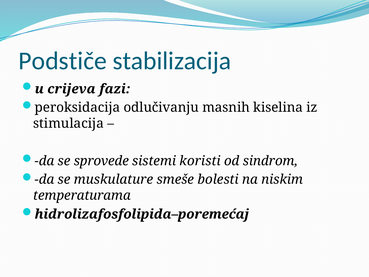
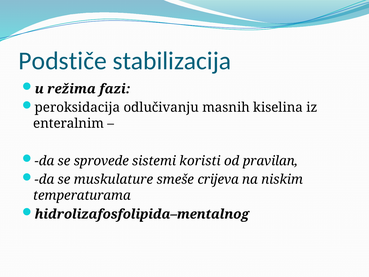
crijeva: crijeva -> režima (71, 89)
stimulacija: stimulacija -> enteralnim (69, 123)
sindrom: sindrom -> pravilan (270, 161)
bolesti: bolesti -> crijeva (218, 179)
hidrolizafosfolipida–poremećaj: hidrolizafosfolipida–poremećaj -> hidrolizafosfolipida–mentalnog (142, 214)
